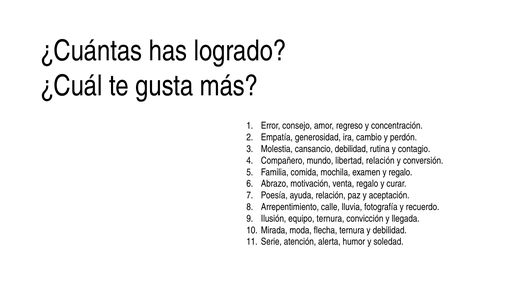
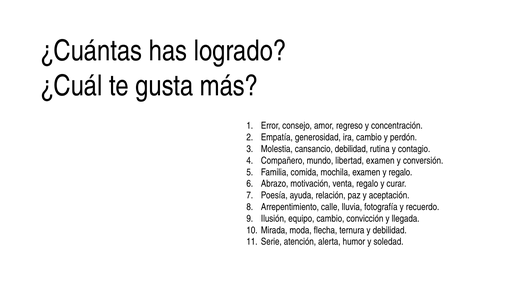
libertad relación: relación -> examen (380, 161)
equipo ternura: ternura -> cambio (330, 219)
